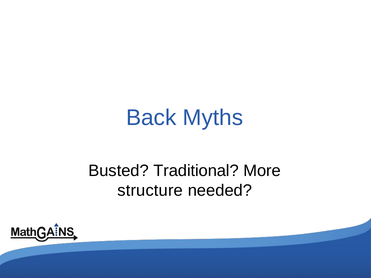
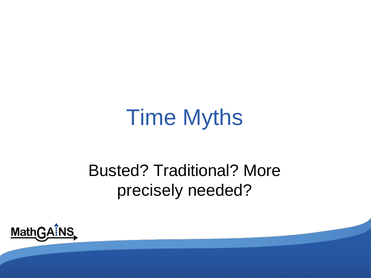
Back: Back -> Time (151, 118)
structure: structure -> precisely (150, 191)
